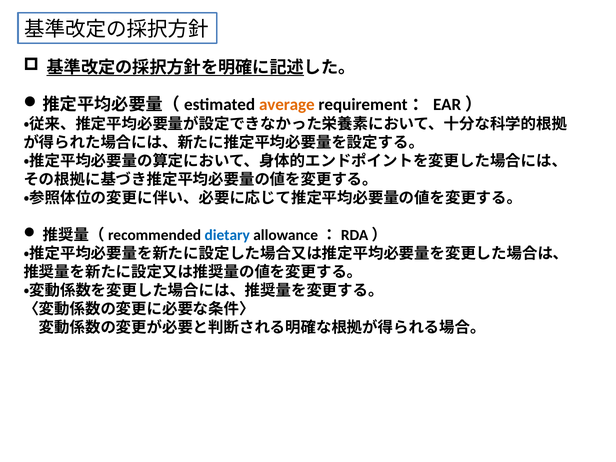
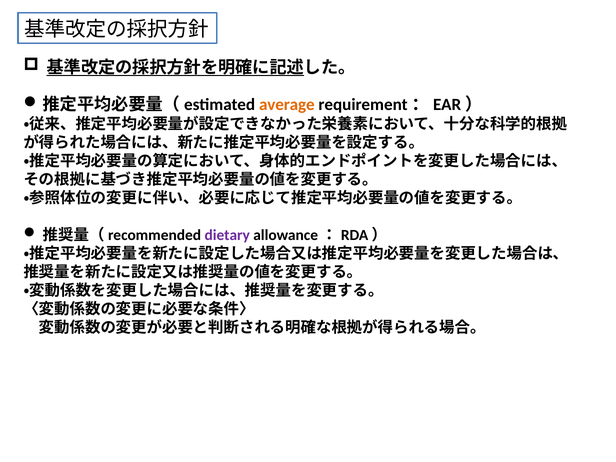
dietary colour: blue -> purple (227, 235)
